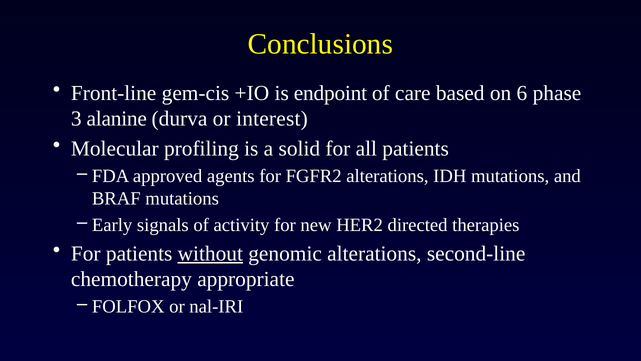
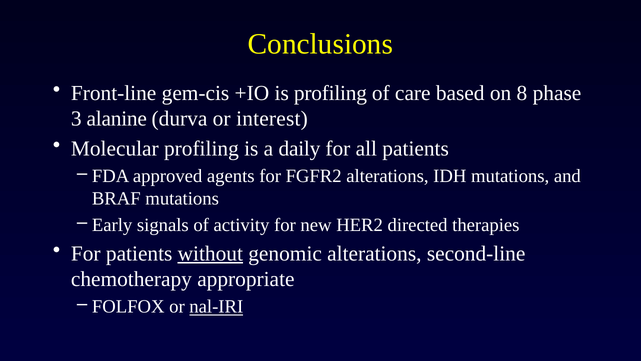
is endpoint: endpoint -> profiling (330, 93)
6: 6 -> 8 (522, 93)
solid: solid -> daily (299, 148)
nal-IRI underline: none -> present (216, 306)
